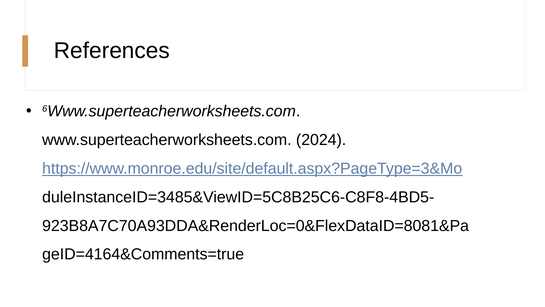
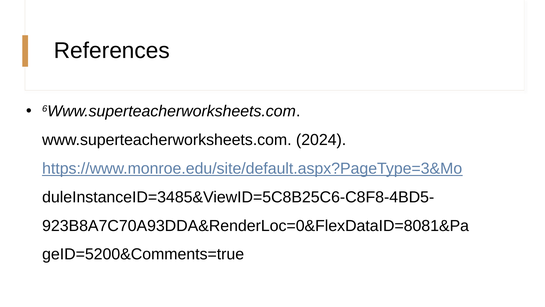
geID=4164&Comments=true: geID=4164&Comments=true -> geID=5200&Comments=true (143, 254)
